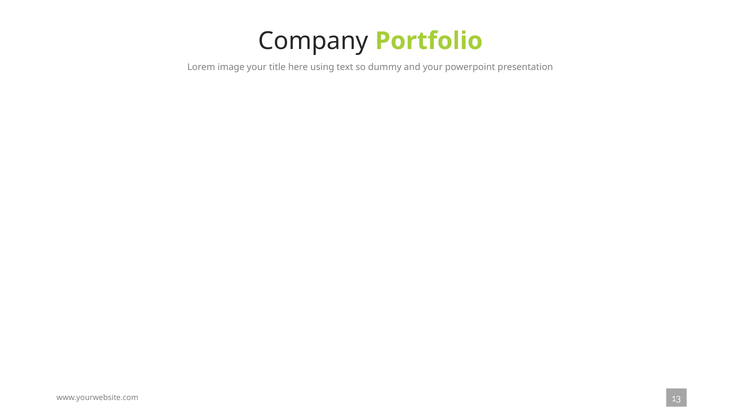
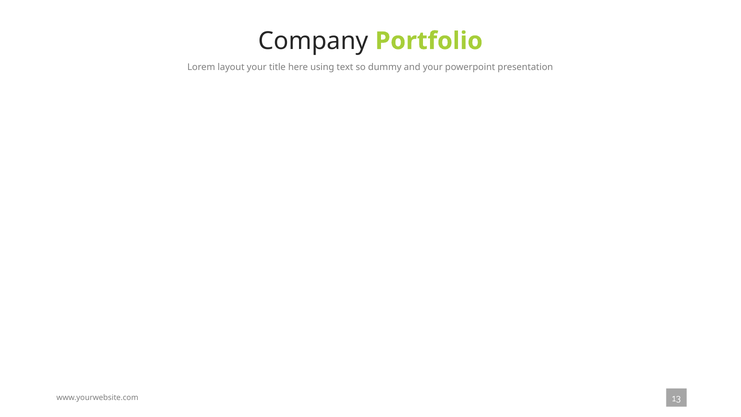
image: image -> layout (231, 67)
